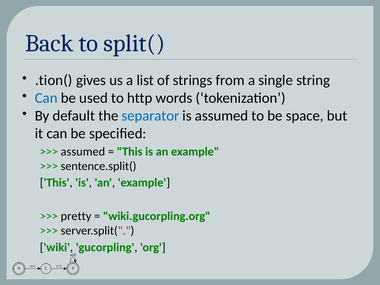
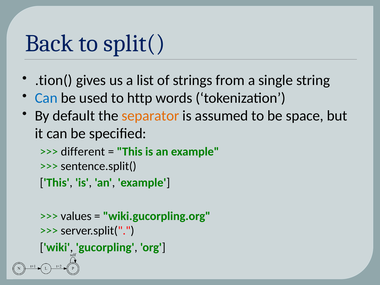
separator colour: blue -> orange (150, 116)
assumed: assumed -> different (83, 151)
pretty: pretty -> values (76, 216)
